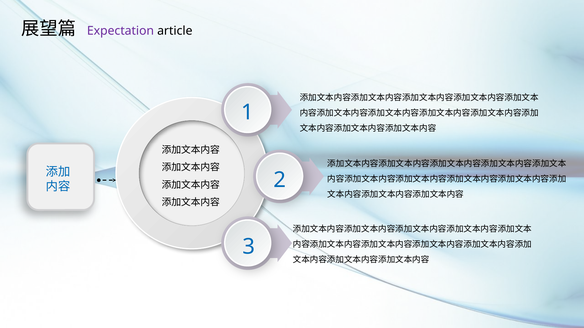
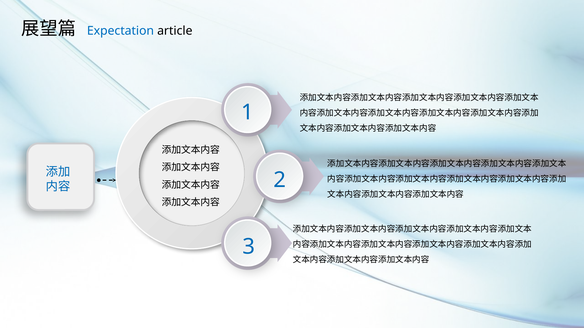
Expectation colour: purple -> blue (120, 31)
